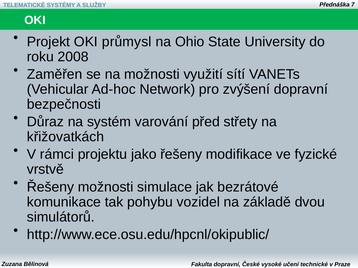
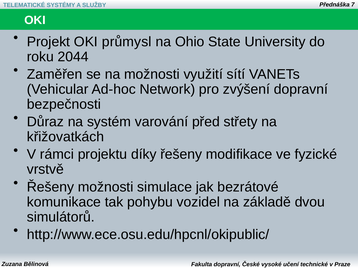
2008: 2008 -> 2044 (73, 57)
jako: jako -> díky (144, 155)
